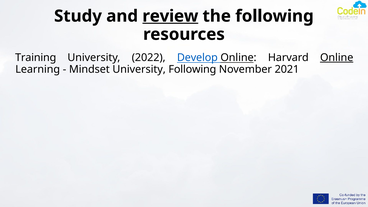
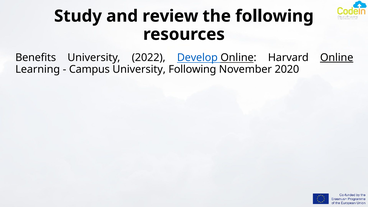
review underline: present -> none (170, 16)
Training: Training -> Benefits (36, 57)
Mindset: Mindset -> Campus (89, 69)
2021: 2021 -> 2020 (287, 69)
